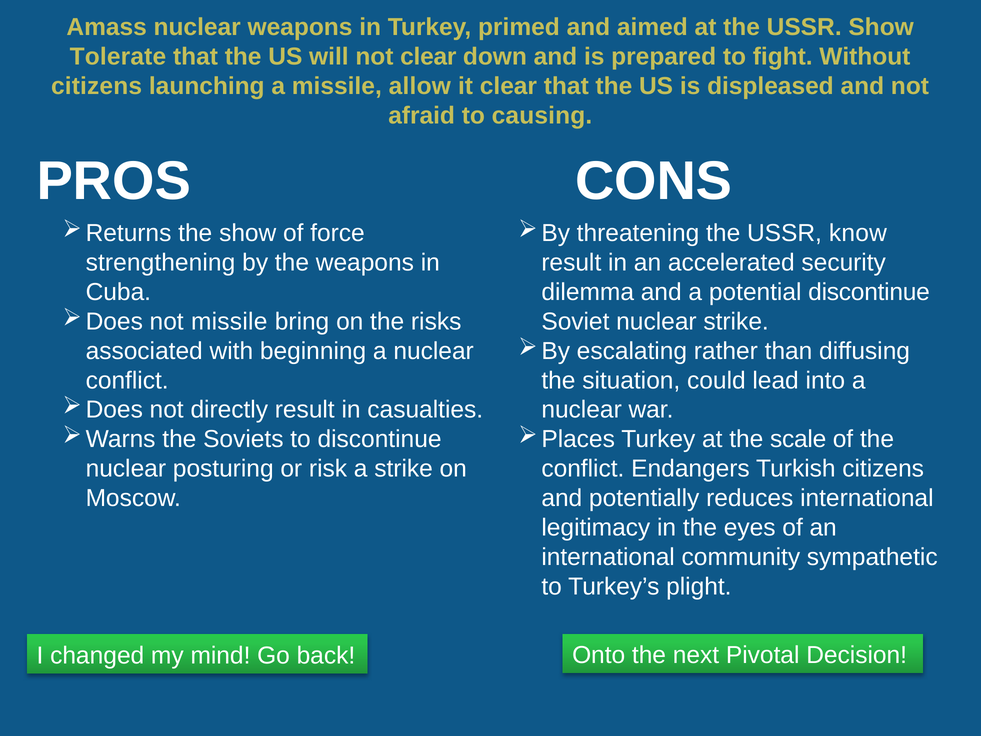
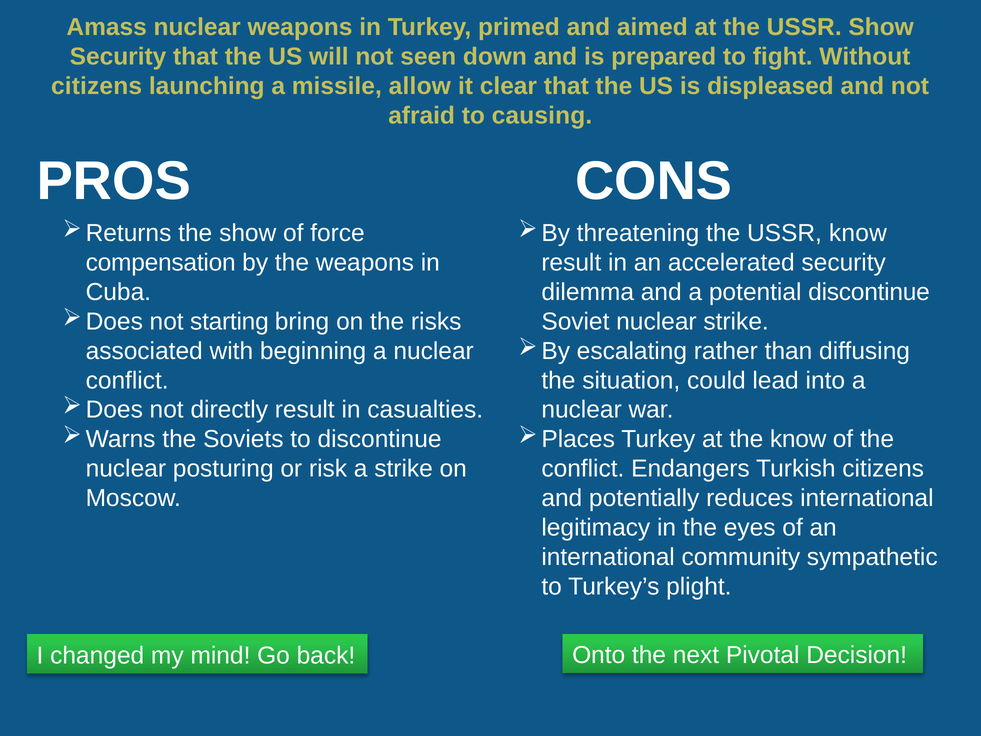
Tolerate: Tolerate -> Security (118, 57)
not clear: clear -> seen (428, 57)
strengthening: strengthening -> compensation (161, 263)
not missile: missile -> starting (229, 321)
the scale: scale -> know (798, 439)
